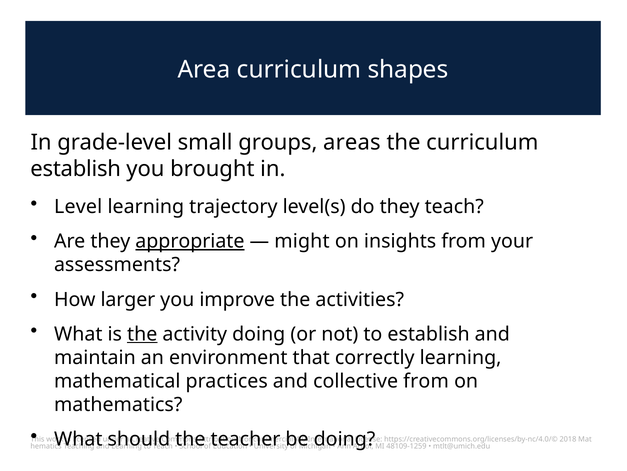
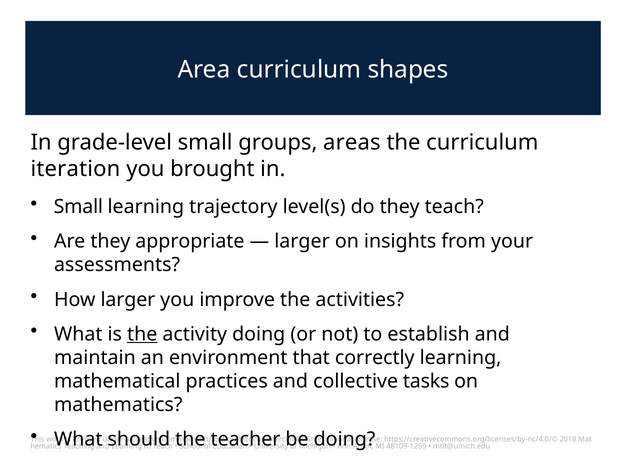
establish: establish -> iteration (75, 169)
Level: Level -> Small (78, 207)
appropriate underline: present -> none (190, 241)
might: might -> larger (302, 241)
collective from: from -> tasks (426, 381)
